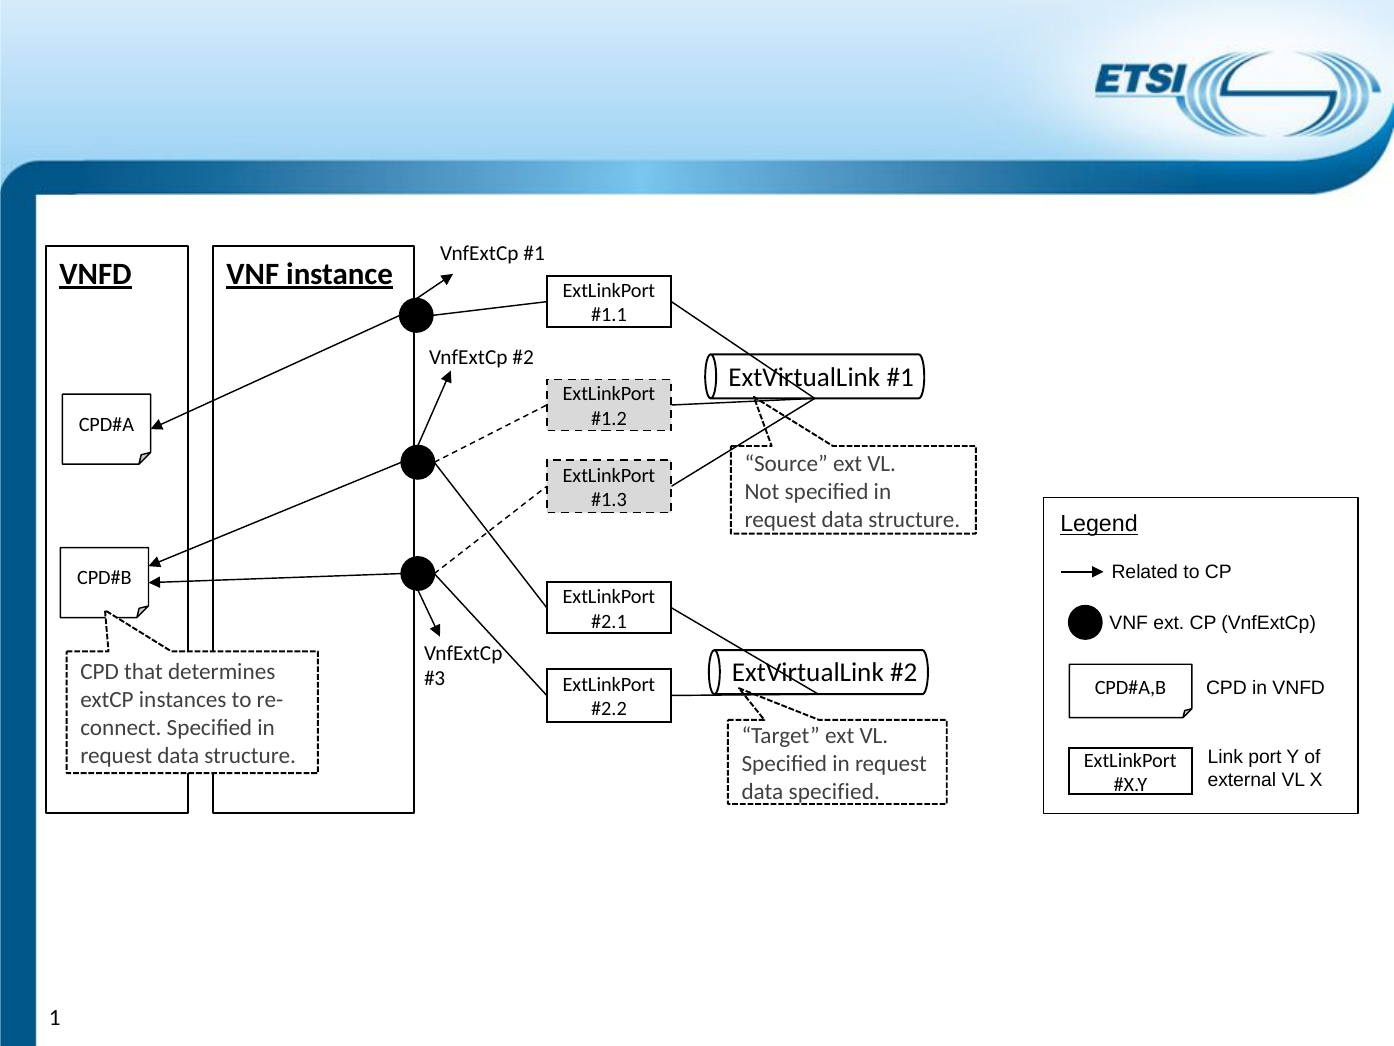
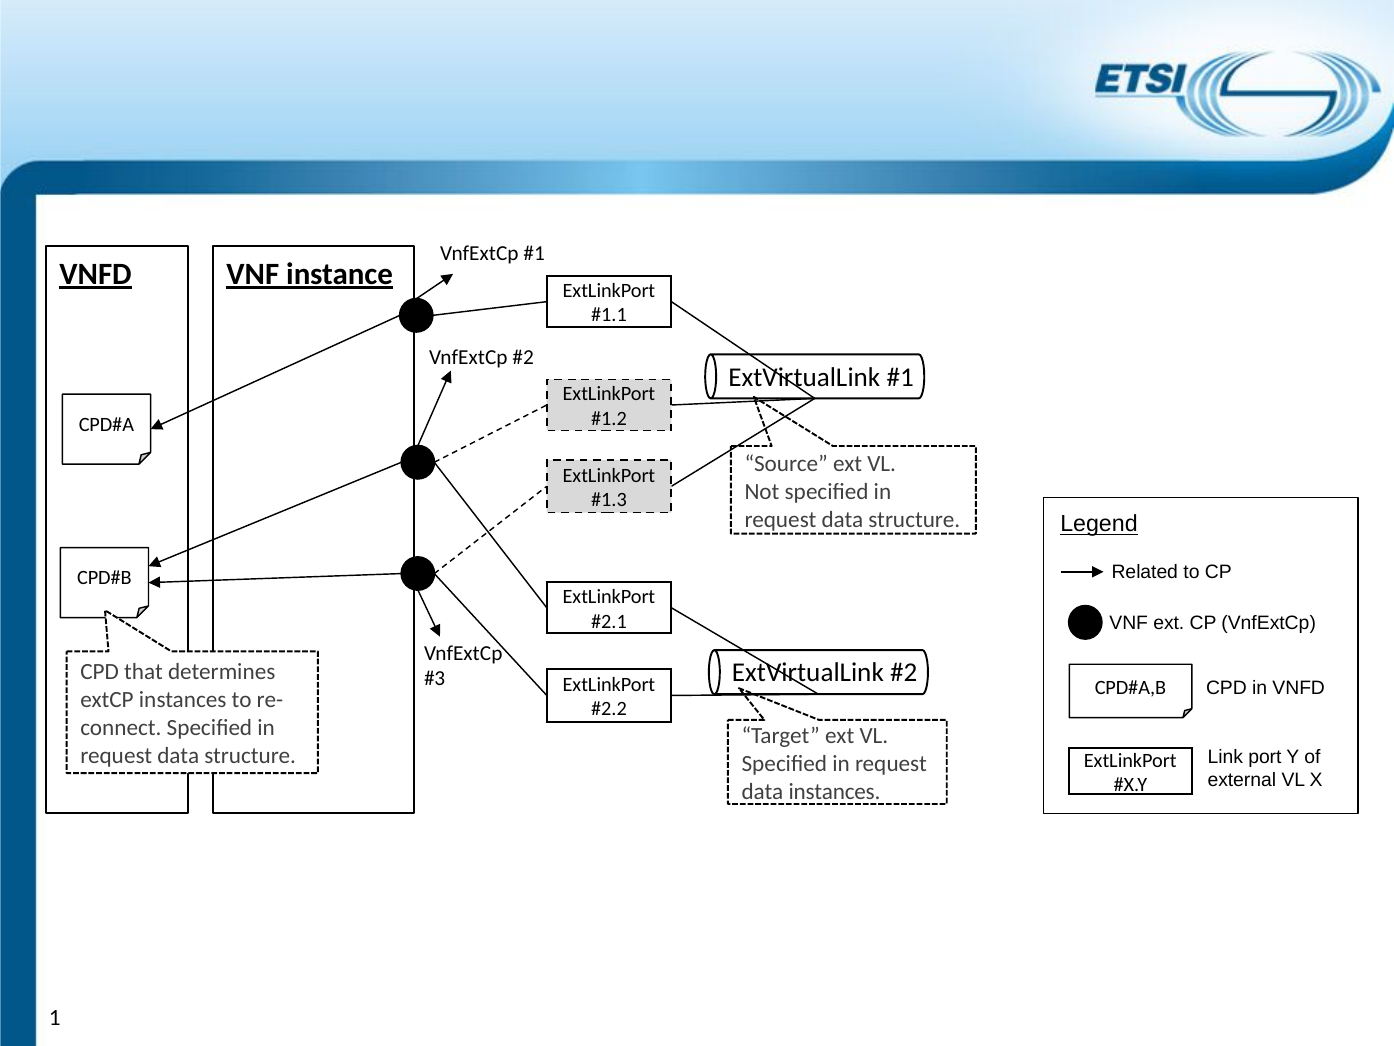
data specified: specified -> instances (834, 791)
